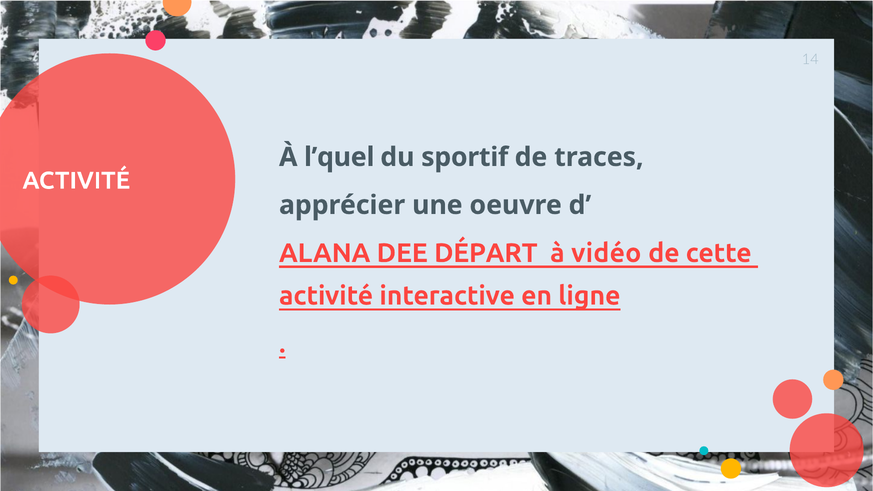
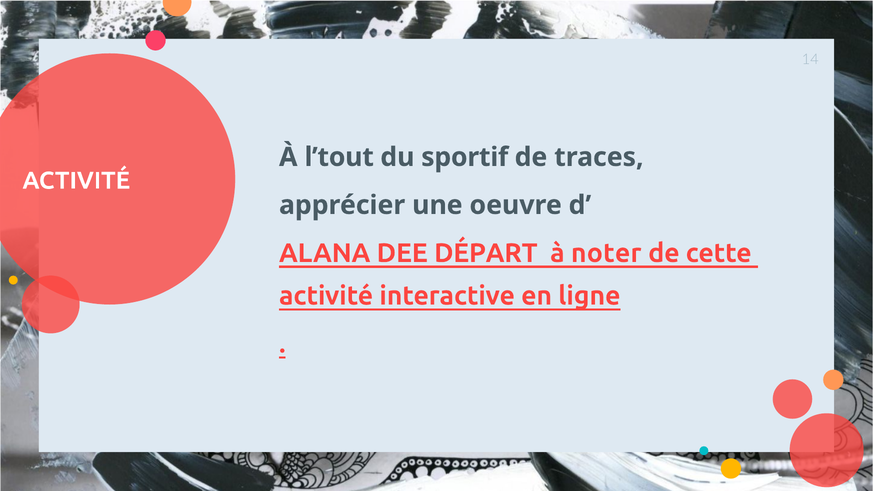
l’quel: l’quel -> l’tout (339, 157)
vidéo: vidéo -> noter (606, 253)
